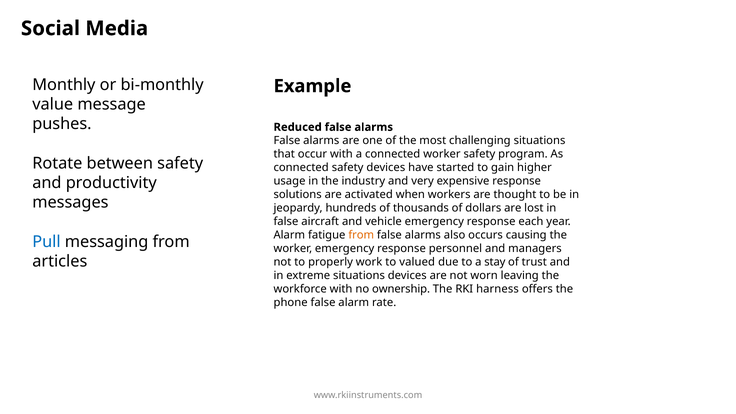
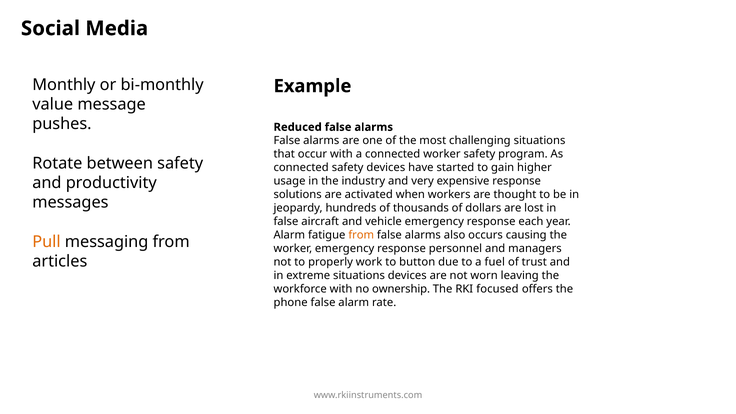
Pull colour: blue -> orange (46, 242)
valued: valued -> button (417, 262)
stay: stay -> fuel (495, 262)
harness: harness -> focused (497, 289)
